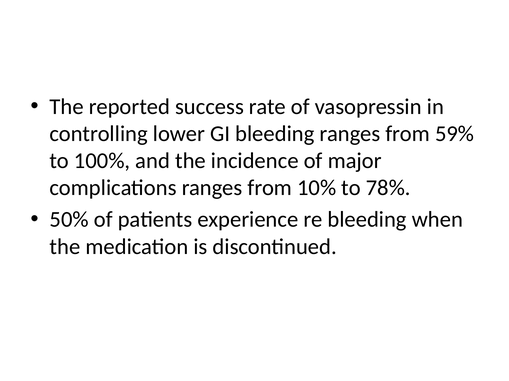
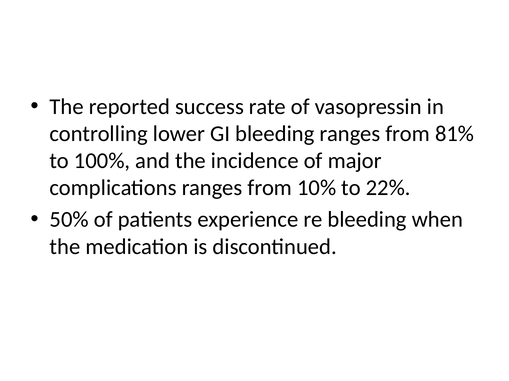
59%: 59% -> 81% (455, 134)
78%: 78% -> 22% (388, 188)
